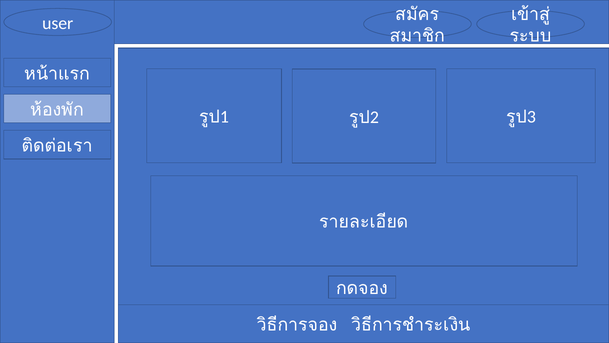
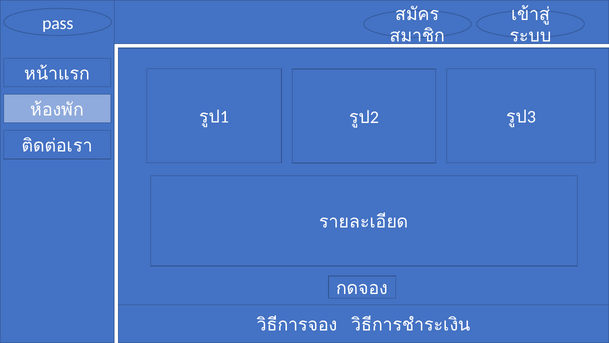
user: user -> pass (58, 23)
